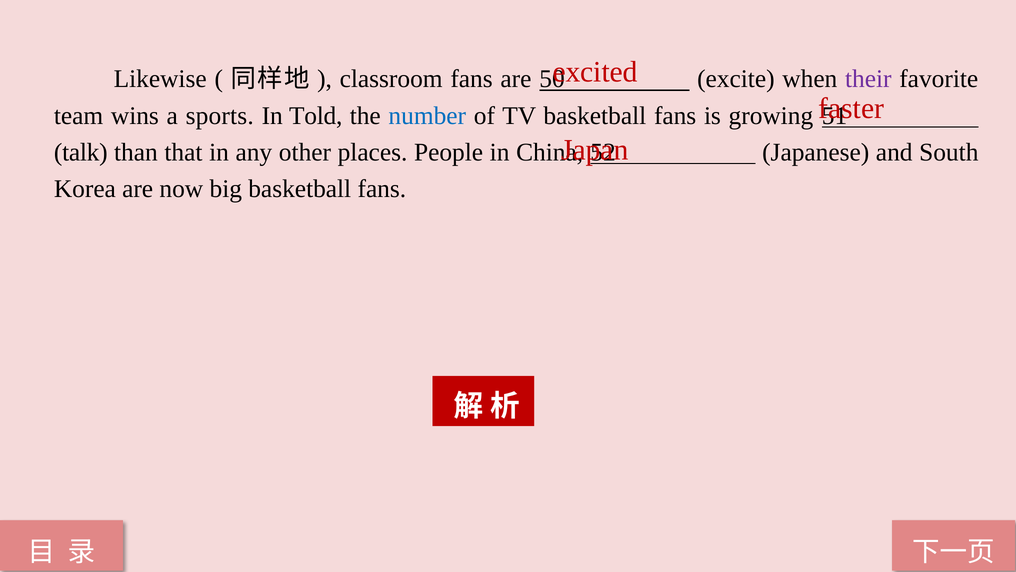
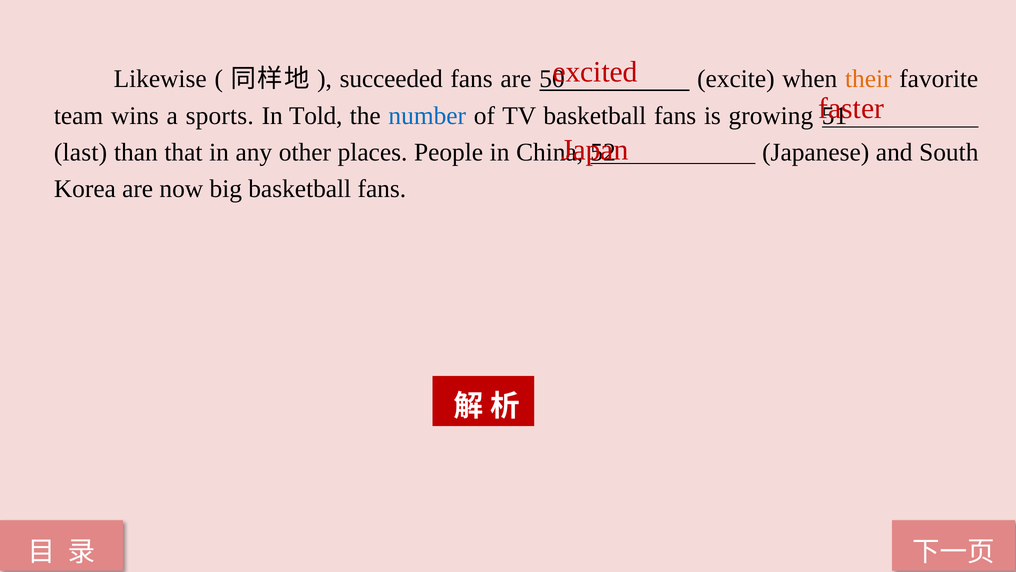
classroom: classroom -> succeeded (391, 79)
their colour: purple -> orange (868, 79)
talk: talk -> last (81, 152)
